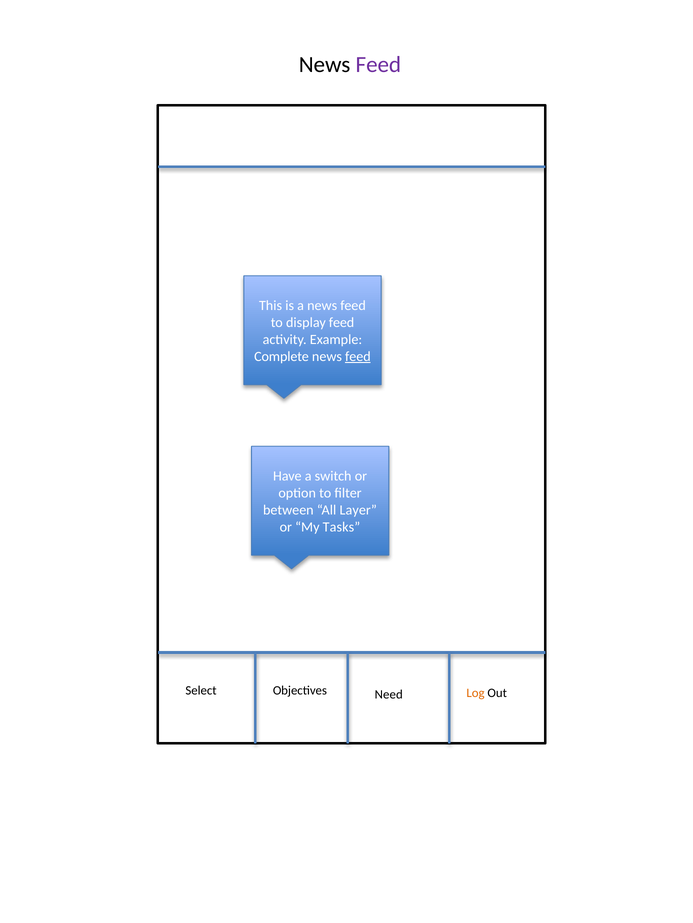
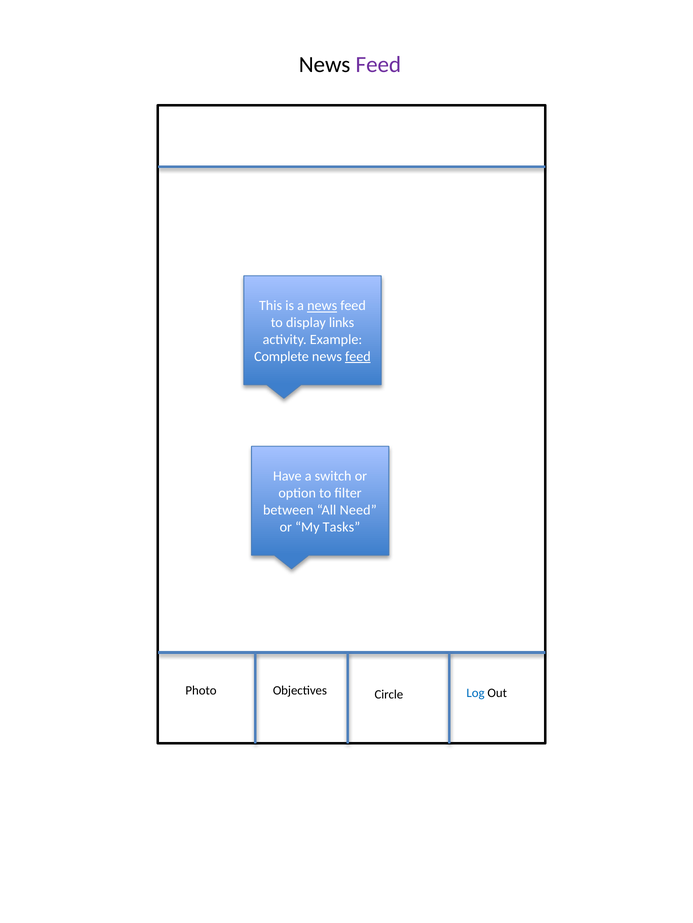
news underline: none -> present (322, 306)
display feed: feed -> links (342, 323)
Layer: Layer -> Need (358, 511)
Select: Select -> Photo (201, 691)
Log colour: orange -> blue (476, 694)
Need: Need -> Circle (389, 695)
